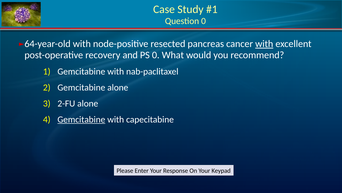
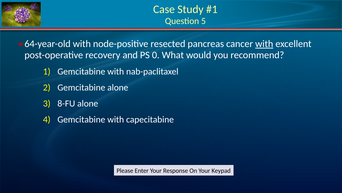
Question 0: 0 -> 5 (204, 21)
2-FU: 2-FU -> 8-FU (66, 103)
Gemcitabine underline: present -> none (81, 119)
